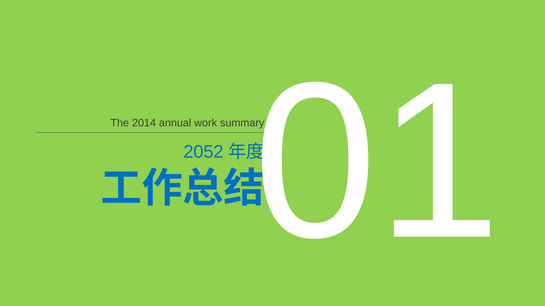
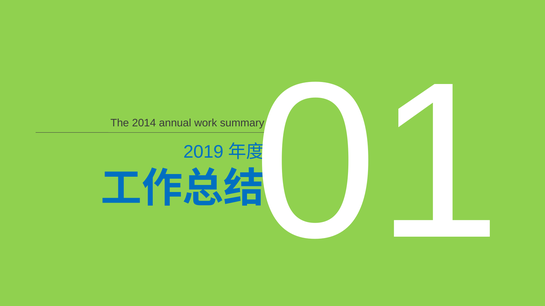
2052: 2052 -> 2019 (204, 152)
